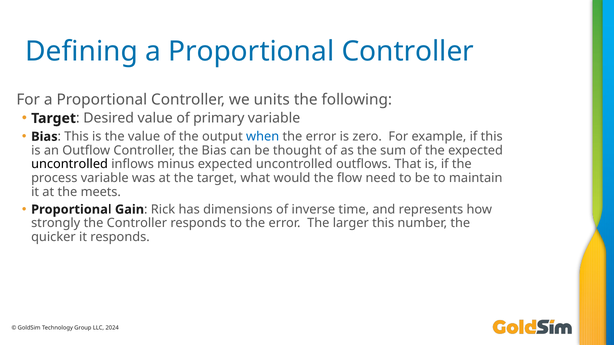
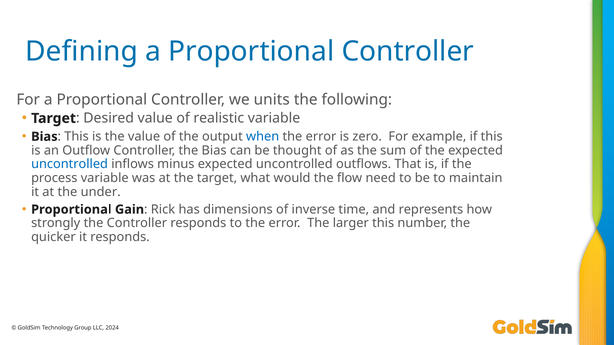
primary: primary -> realistic (219, 118)
uncontrolled colour: black -> blue (70, 164)
meets: meets -> under (101, 192)
